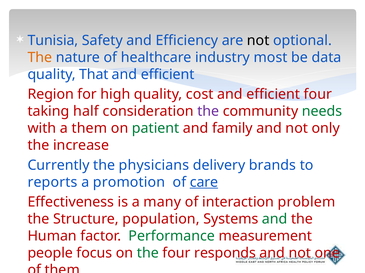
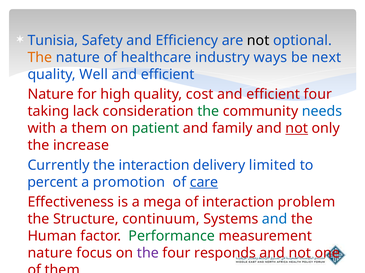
most: most -> ways (270, 58)
data: data -> next (326, 58)
That: That -> Well (94, 75)
Region: Region -> Nature (51, 95)
half: half -> lack (86, 112)
the colour: purple -> green (208, 112)
needs colour: green -> blue (322, 112)
not underline: none -> present (297, 129)
the physicians: physicians -> interaction (154, 166)
brands: brands -> limited (272, 166)
reports: reports -> percent (53, 183)
many: many -> mega (162, 202)
population: population -> continuum (161, 220)
and colour: green -> blue (275, 220)
people: people -> nature (50, 254)
the colour: green -> purple (148, 254)
